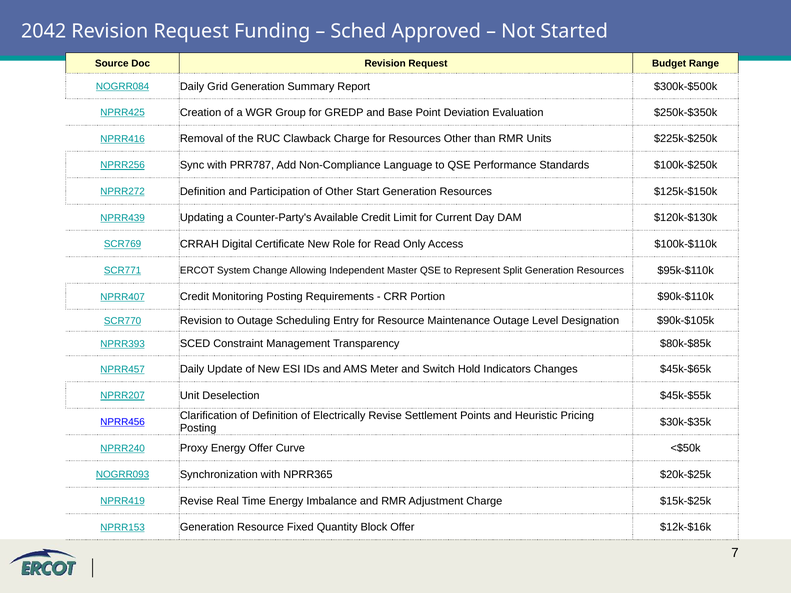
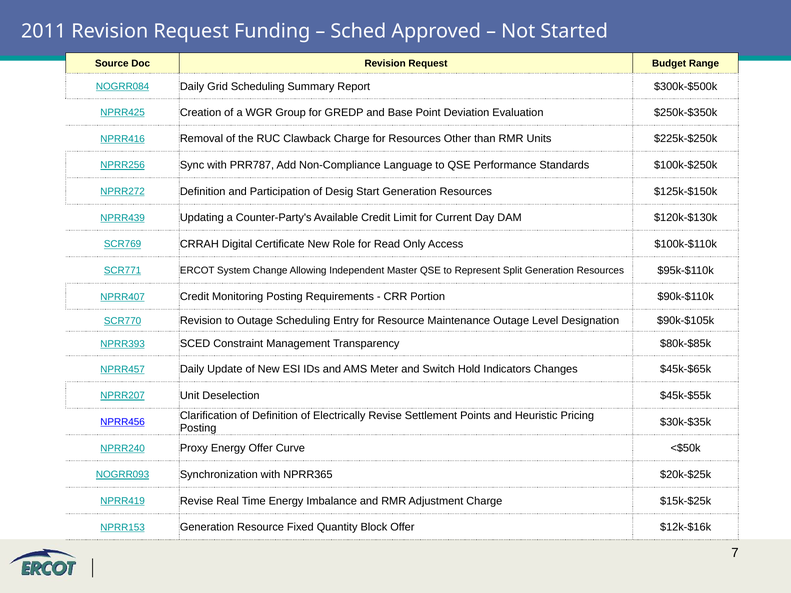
2042: 2042 -> 2011 (44, 31)
Grid Generation: Generation -> Scheduling (258, 87)
of Other: Other -> Desig (339, 192)
